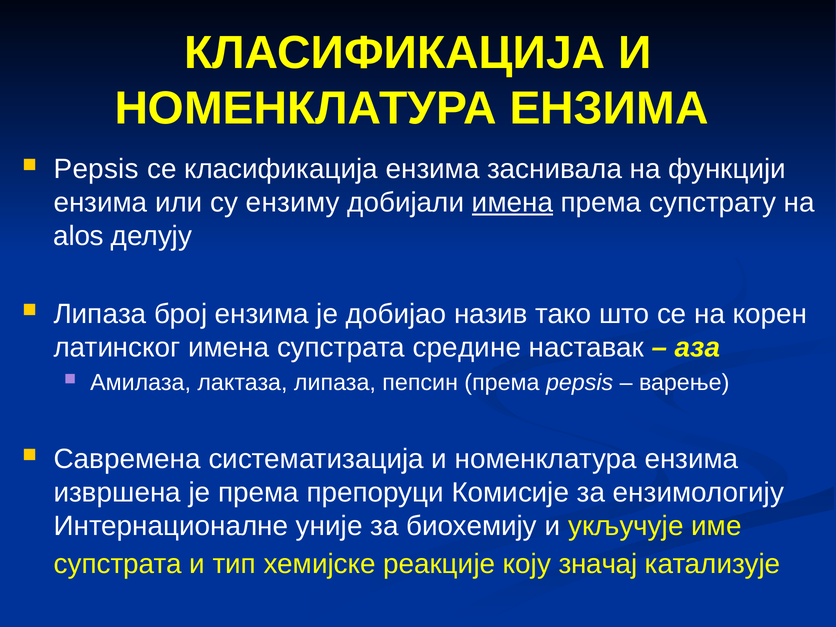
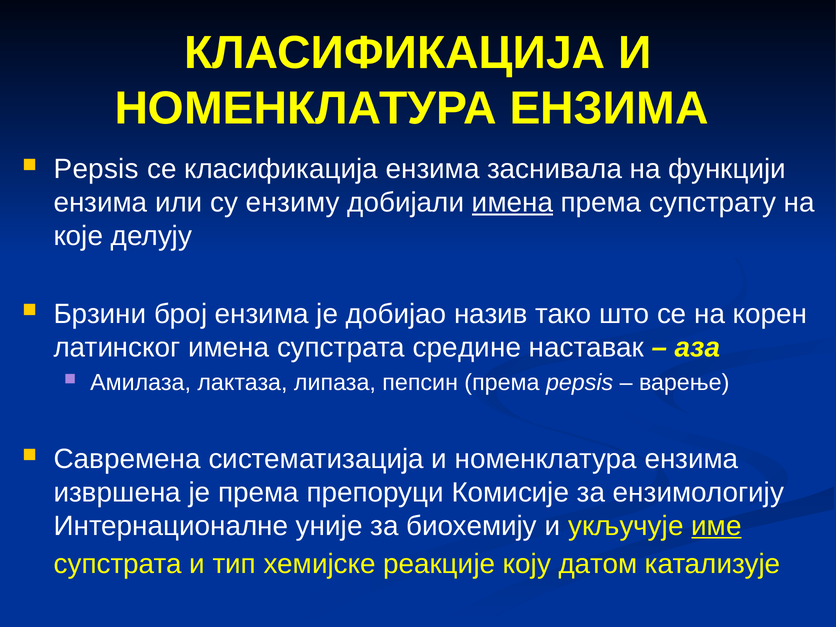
alos: alos -> које (78, 236)
Липазa: Липазa -> Брзини (100, 314)
име underline: none -> present (716, 526)
значај: значај -> датом (598, 564)
